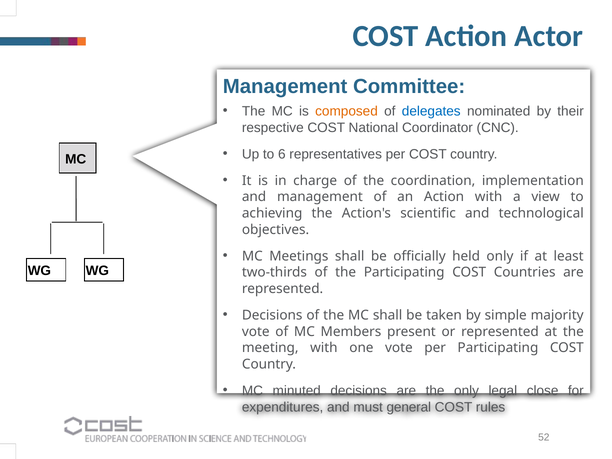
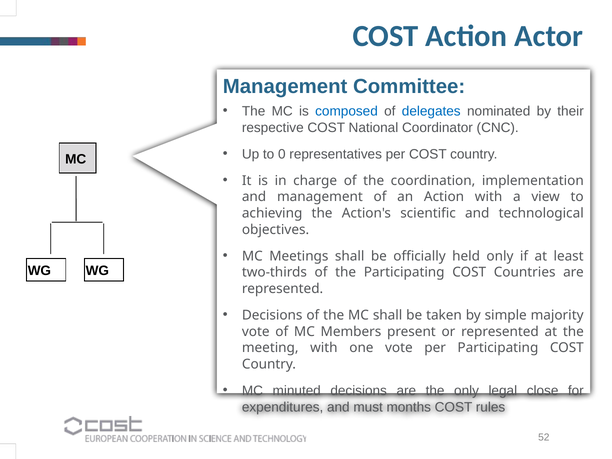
composed colour: orange -> blue (347, 111)
6: 6 -> 0 (282, 154)
general: general -> months (409, 407)
